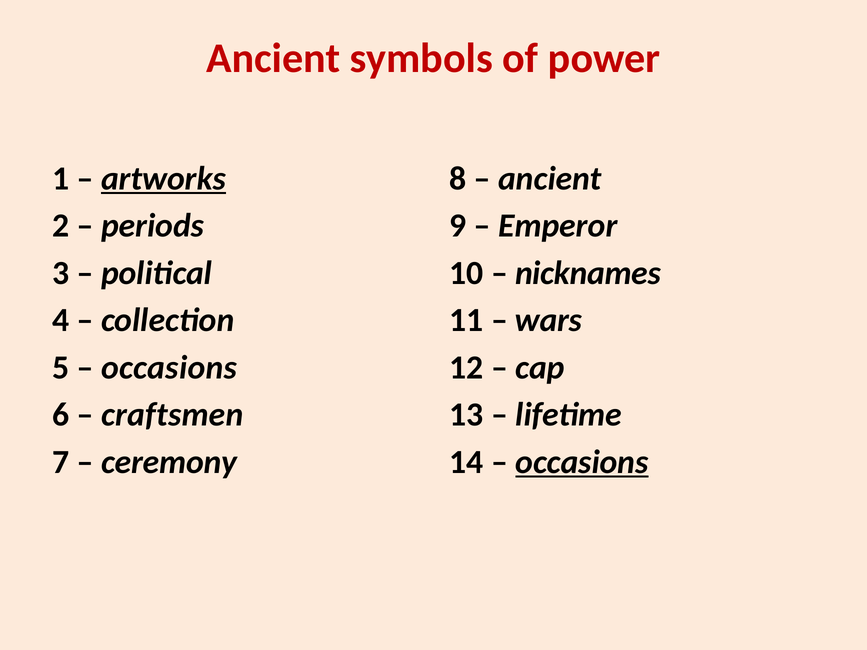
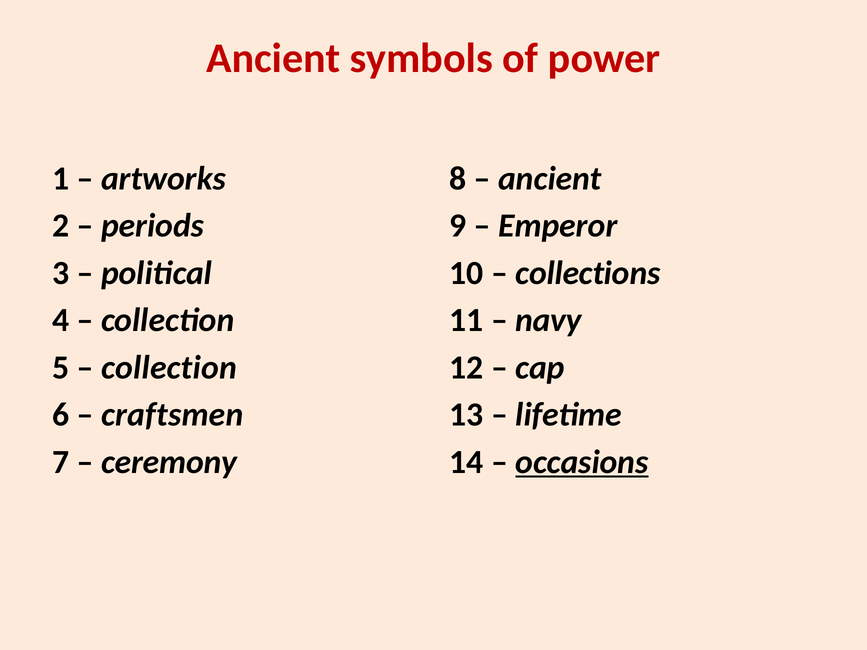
artworks underline: present -> none (164, 179)
nicknames: nicknames -> collections (588, 273)
wars: wars -> navy (548, 320)
occasions: occasions -> collection (169, 368)
